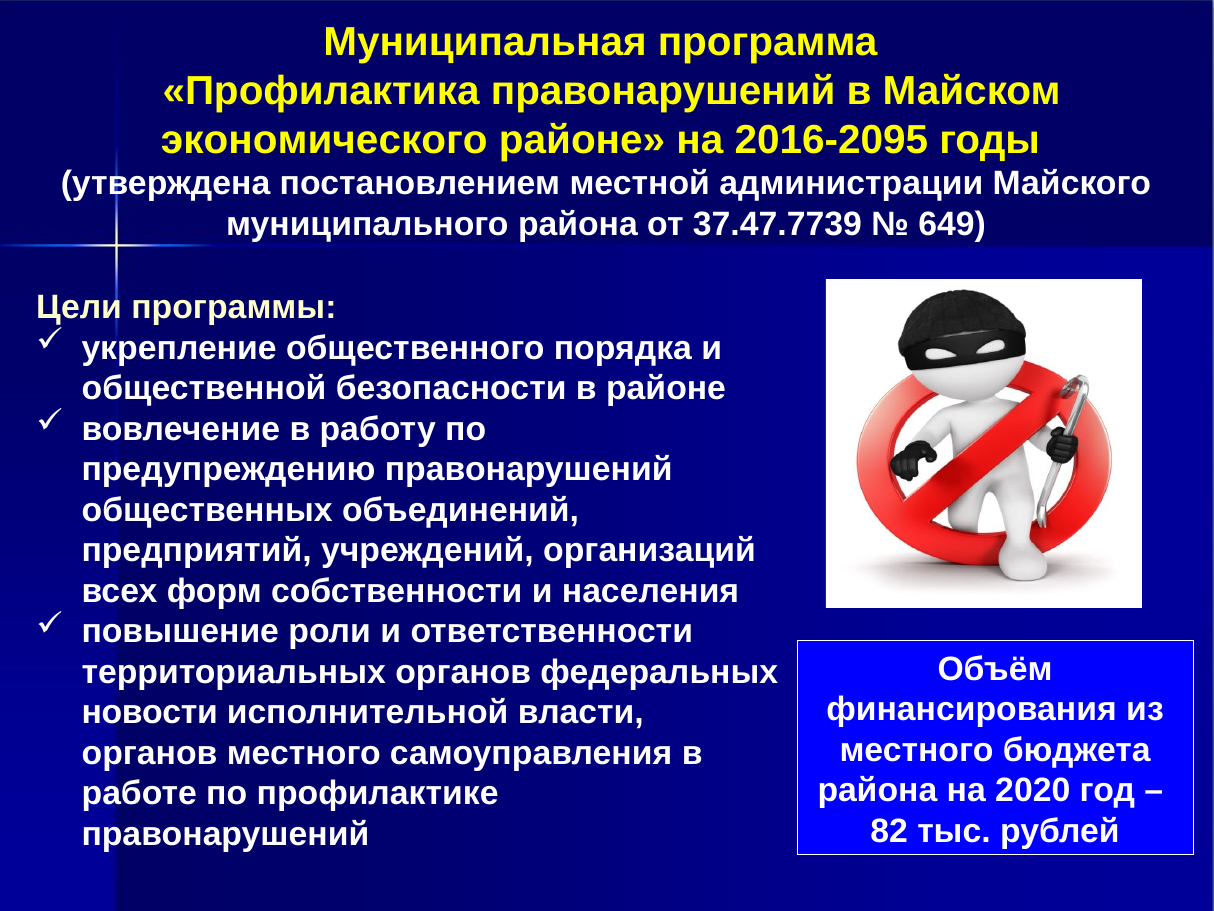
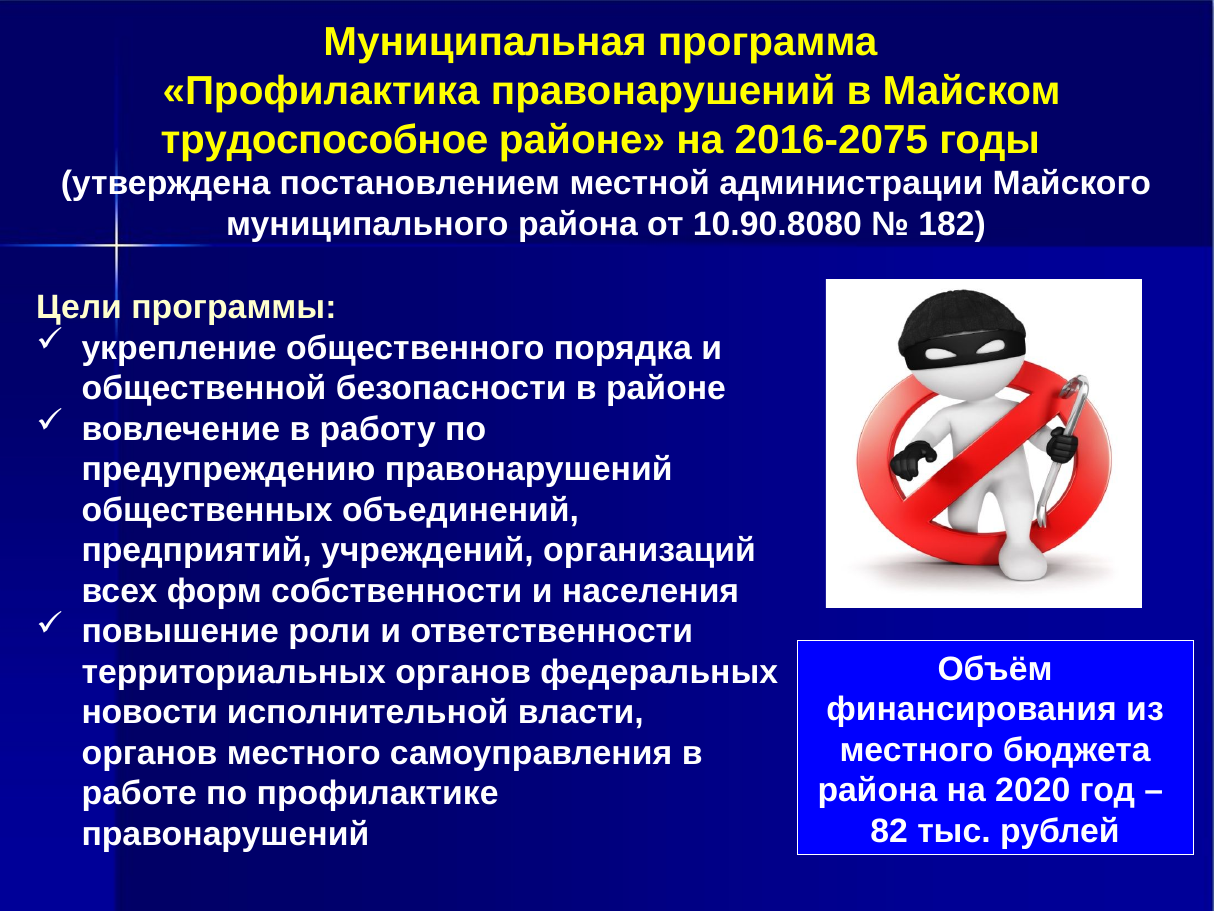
экономического: экономического -> трудоспособное (325, 140)
2016-2095: 2016-2095 -> 2016-2075 (831, 140)
37.47.7739: 37.47.7739 -> 10.90.8080 (777, 224)
649: 649 -> 182 (952, 224)
